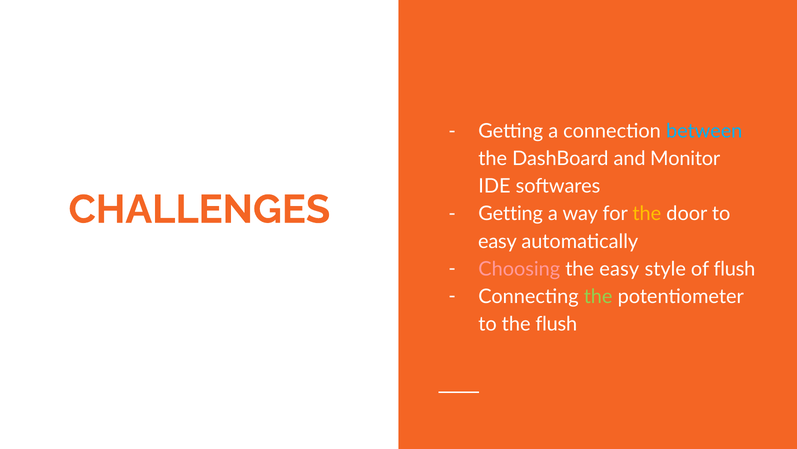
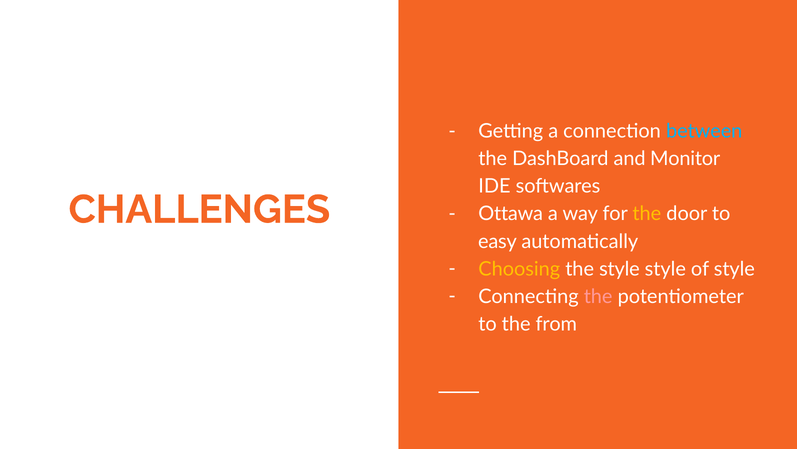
Getting: Getting -> Ottawa (511, 214)
Choosing colour: pink -> yellow (519, 269)
the easy: easy -> style (619, 269)
of flush: flush -> style (734, 269)
the colour: light green -> pink (598, 296)
the flush: flush -> from (556, 324)
